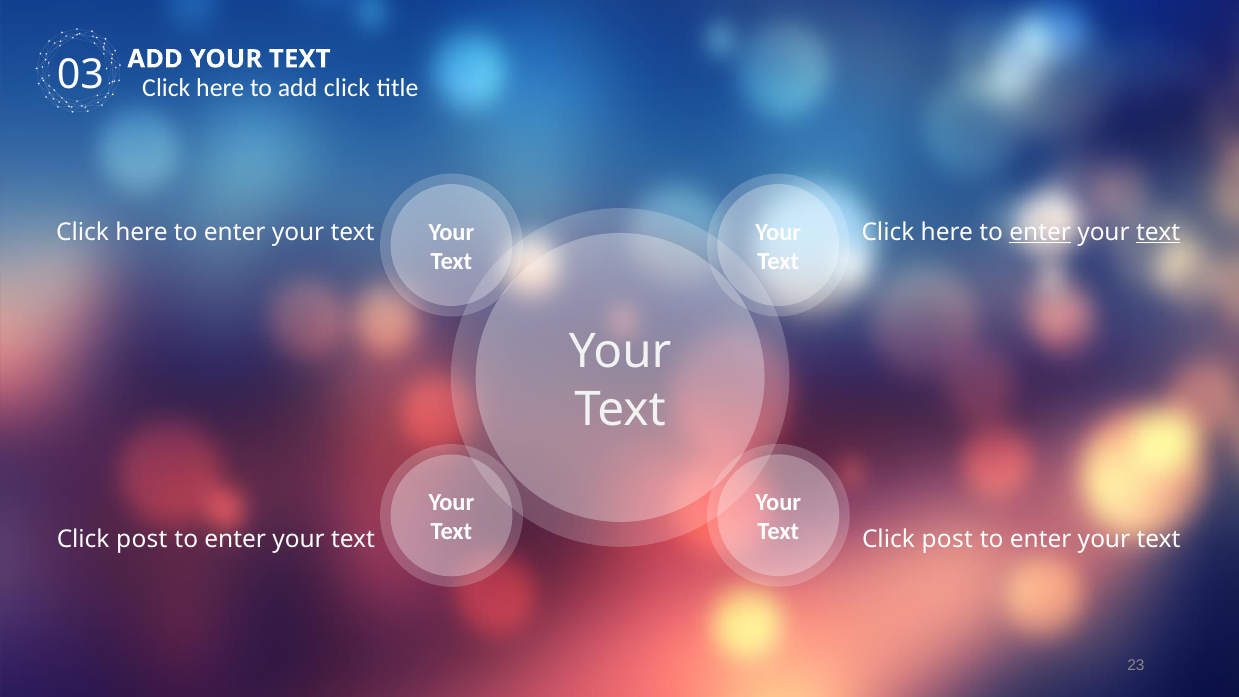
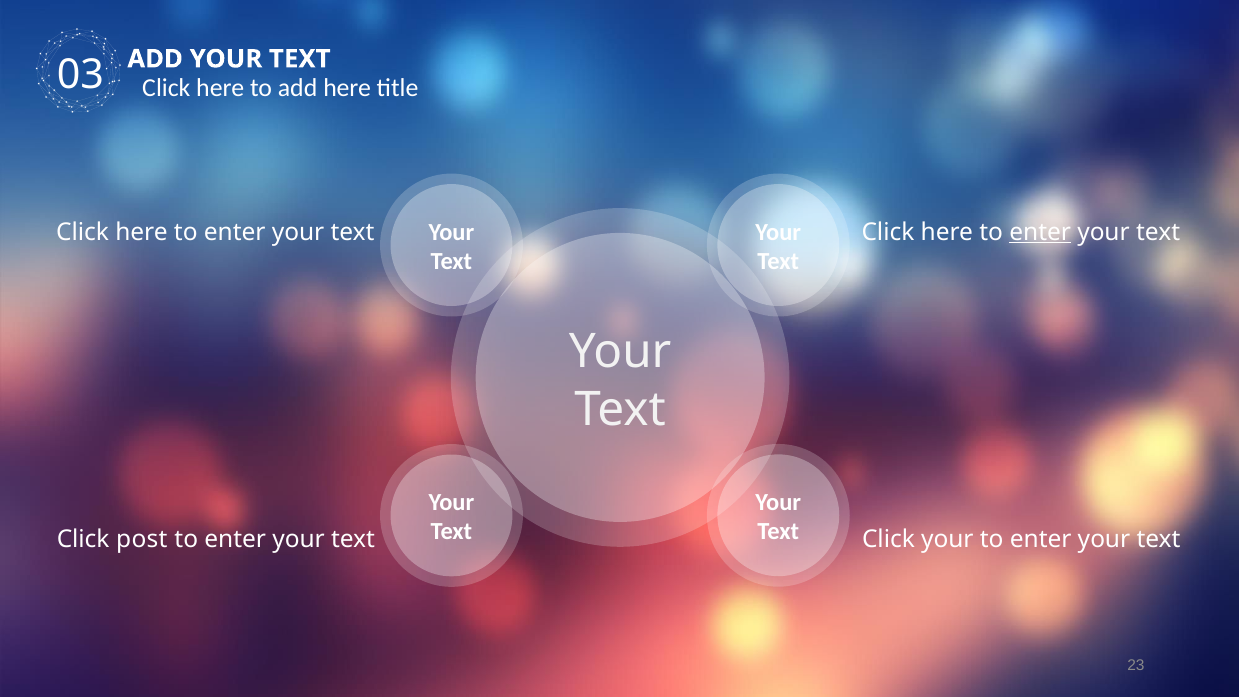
add click: click -> here (347, 88)
text underline: present -> none (1158, 232)
post: post -> your (947, 539)
